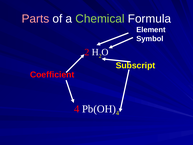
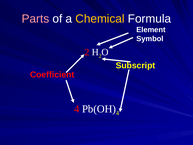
Chemical colour: light green -> yellow (100, 19)
